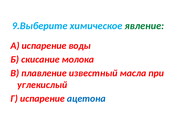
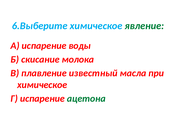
9.Выберите: 9.Выберите -> 6.Выберите (40, 26)
углекислый: углекислый -> химическое (42, 85)
ацетона colour: blue -> green (86, 99)
